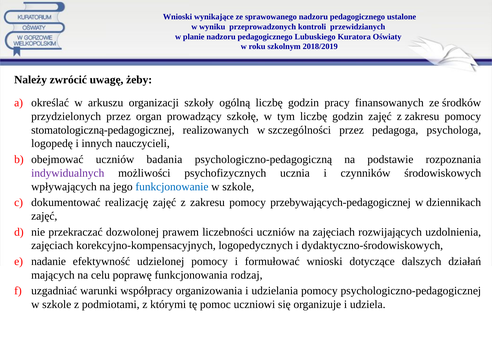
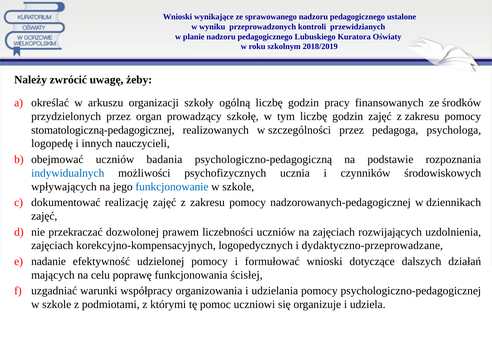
indywidualnych colour: purple -> blue (68, 173)
przebywających-pedagogicznej: przebywających-pedagogicznej -> nadzorowanych-pedagogicznej (341, 203)
dydaktyczno-środowiskowych: dydaktyczno-środowiskowych -> dydaktyczno-przeprowadzane (372, 246)
rodzaj: rodzaj -> ścisłej (247, 276)
